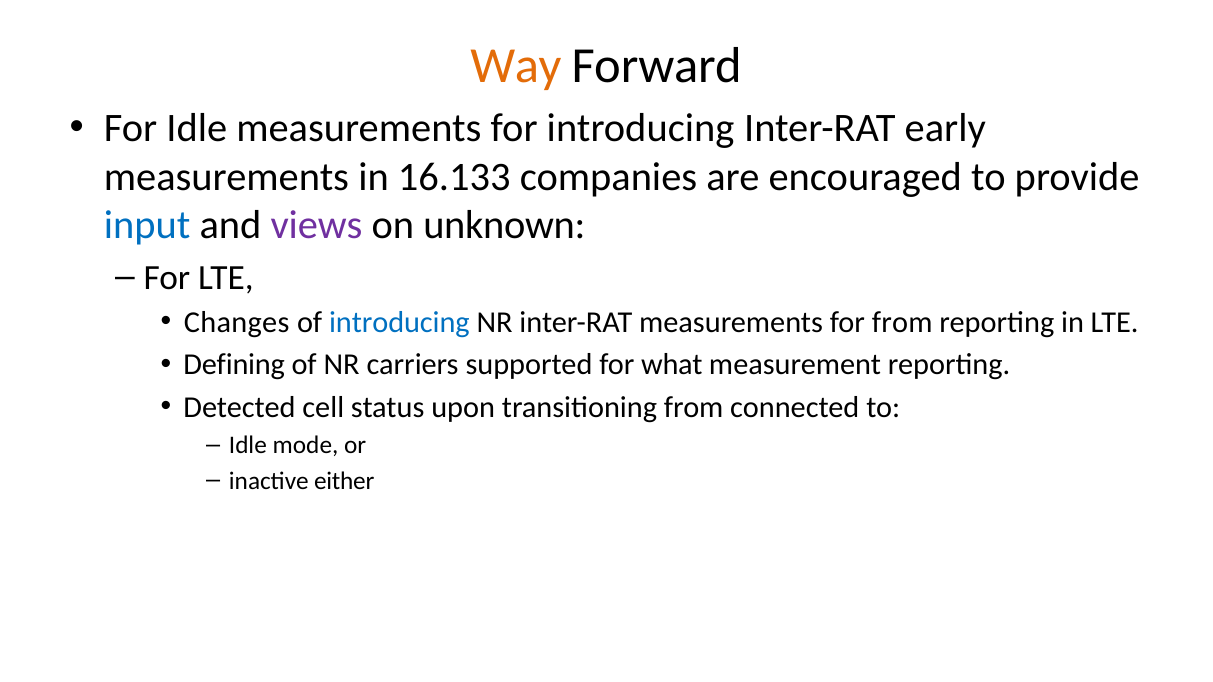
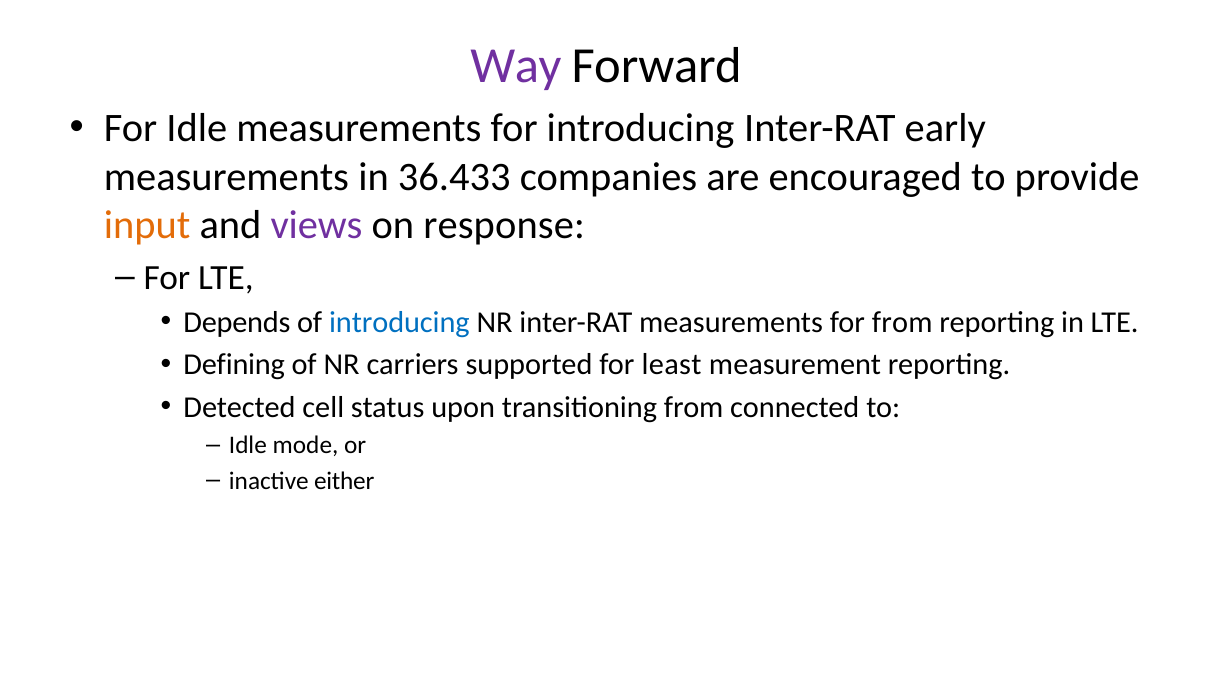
Way colour: orange -> purple (516, 66)
16.133: 16.133 -> 36.433 (454, 177)
input colour: blue -> orange (147, 225)
unknown: unknown -> response (504, 225)
Changes: Changes -> Depends (237, 323)
what: what -> least (672, 365)
